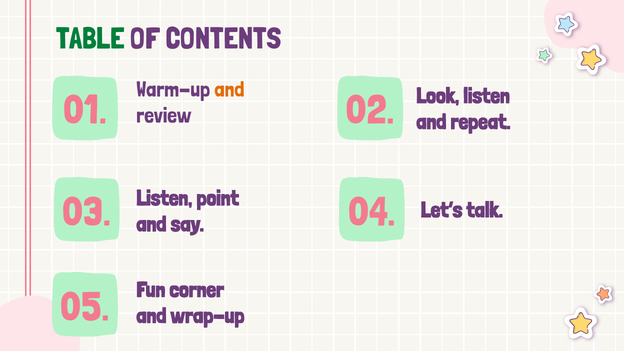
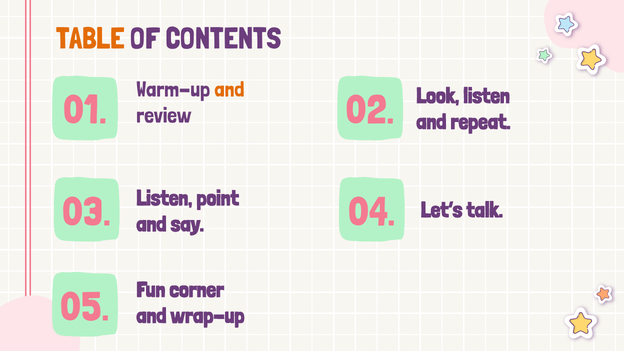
TABLE colour: green -> orange (90, 39)
